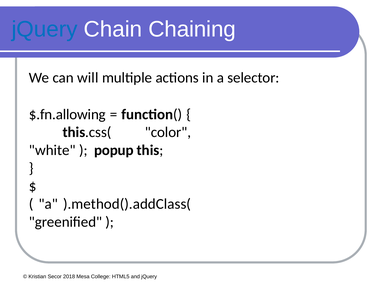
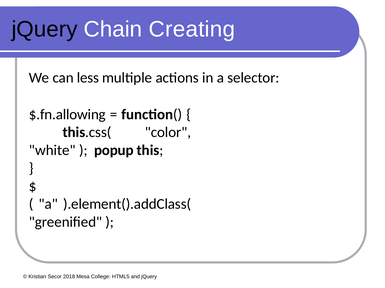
jQuery colour: blue -> black (45, 29)
Chaining: Chaining -> Creating (192, 29)
will: will -> less (88, 78)
).method().addClass(: ).method().addClass( -> ).element().addClass( (127, 205)
